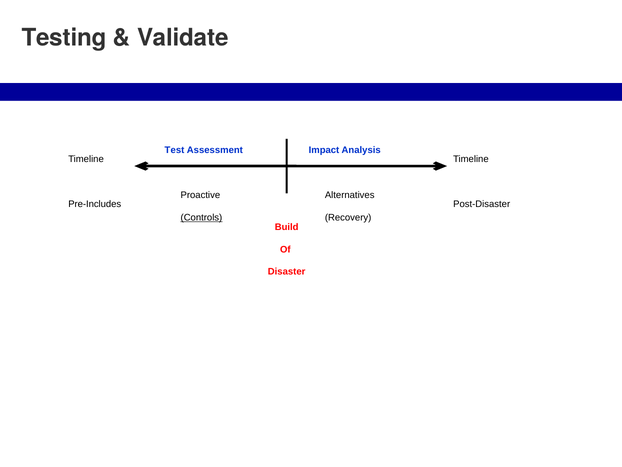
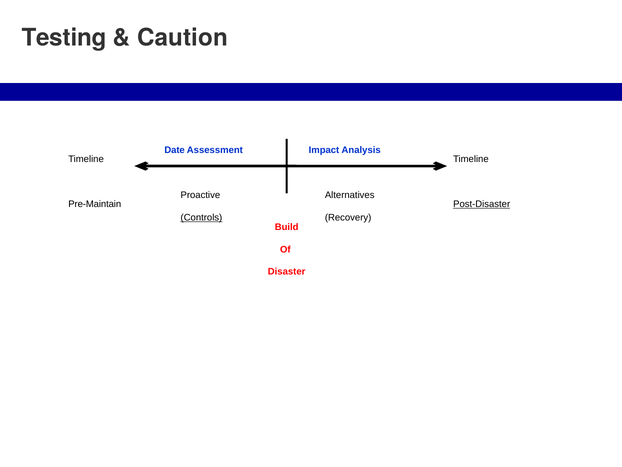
Validate: Validate -> Caution (183, 38)
Test: Test -> Date (175, 150)
Pre-Includes: Pre-Includes -> Pre-Maintain (95, 204)
Post-Disaster underline: none -> present (482, 204)
